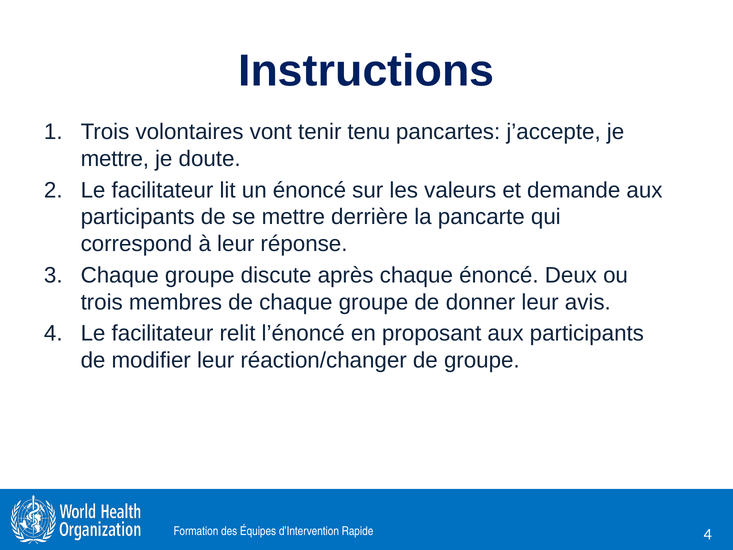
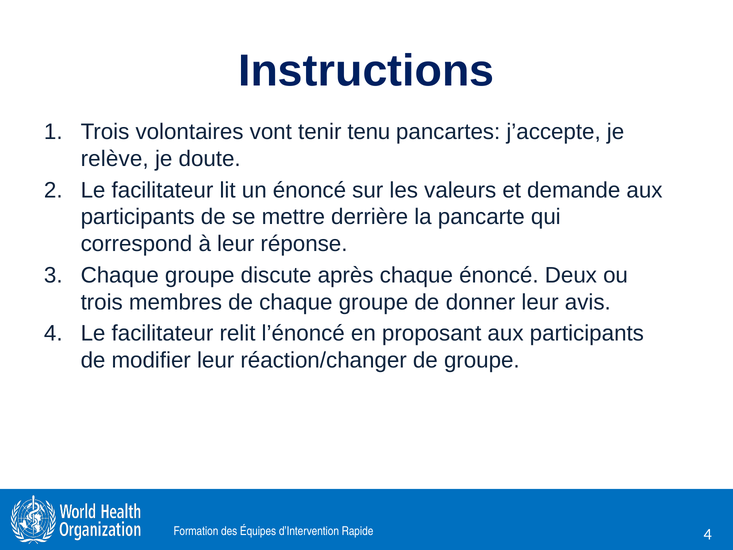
mettre: mettre -> relève (115, 159)
